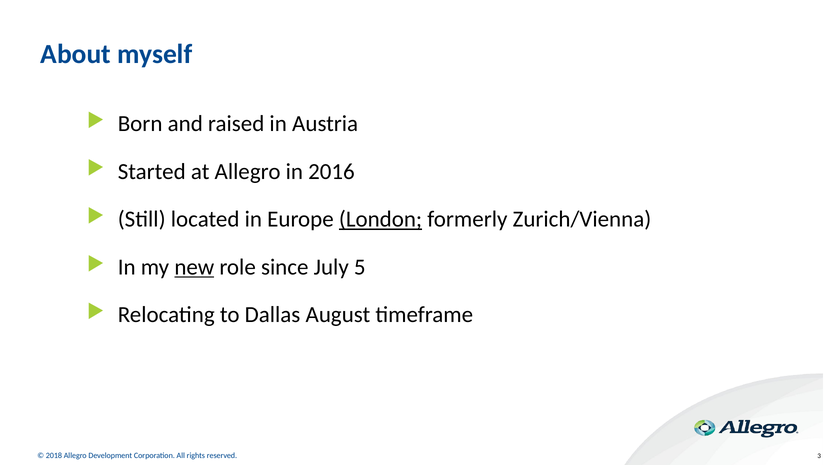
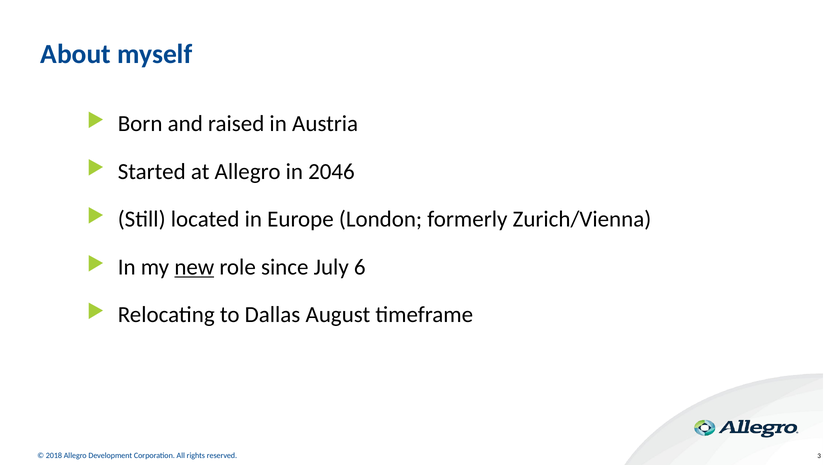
2016: 2016 -> 2046 (331, 171)
London underline: present -> none (381, 219)
5: 5 -> 6 (360, 267)
